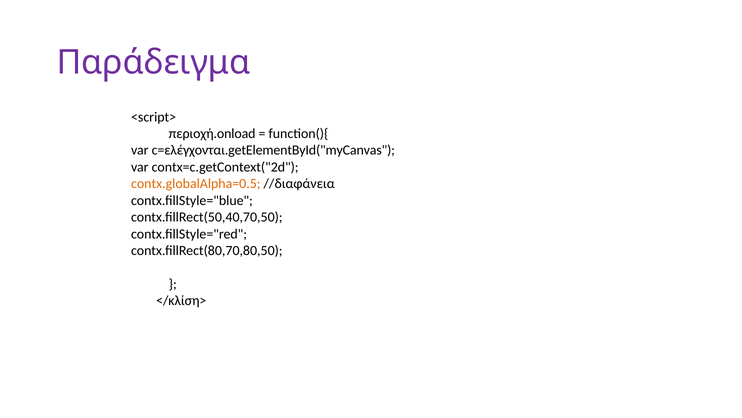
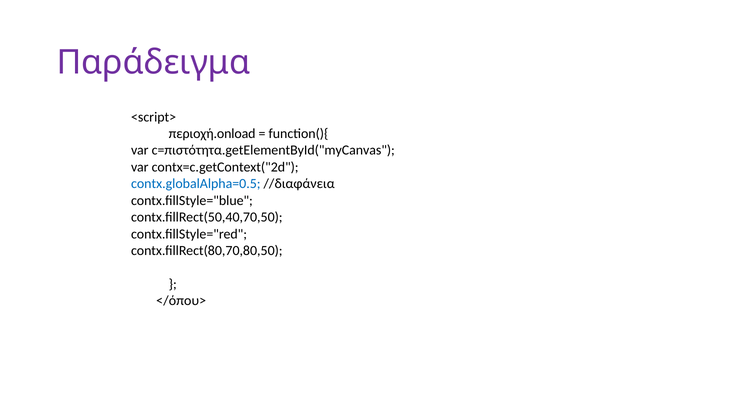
c=ελέγχονται.getElementById("myCanvas: c=ελέγχονται.getElementById("myCanvas -> c=πιστότητα.getElementById("myCanvas (273, 150)
contx.globalAlpha=0.5 colour: orange -> blue (196, 184)
</κλίση>: </κλίση> -> </όπου> (181, 300)
